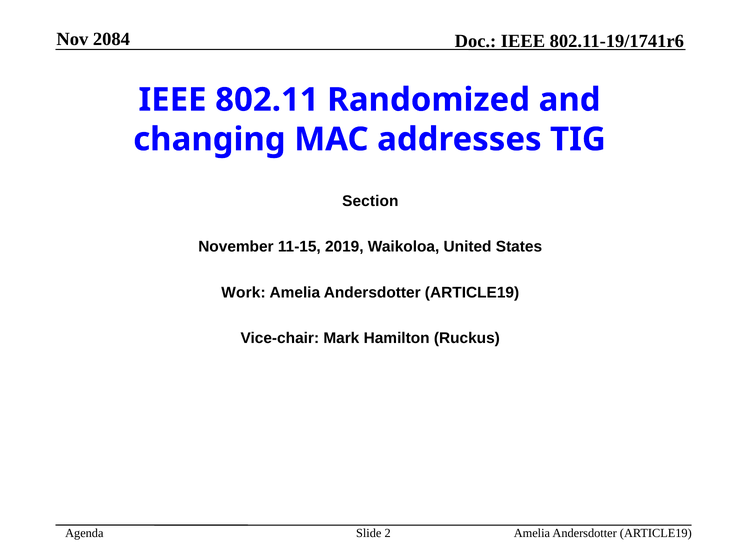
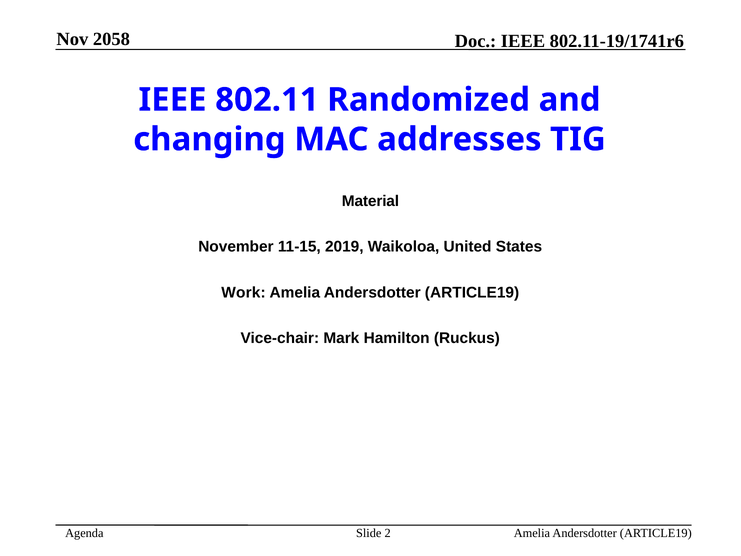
2084: 2084 -> 2058 (111, 39)
Section: Section -> Material (370, 201)
